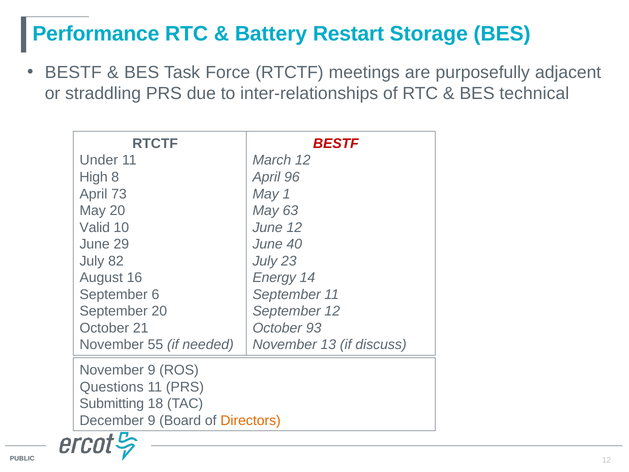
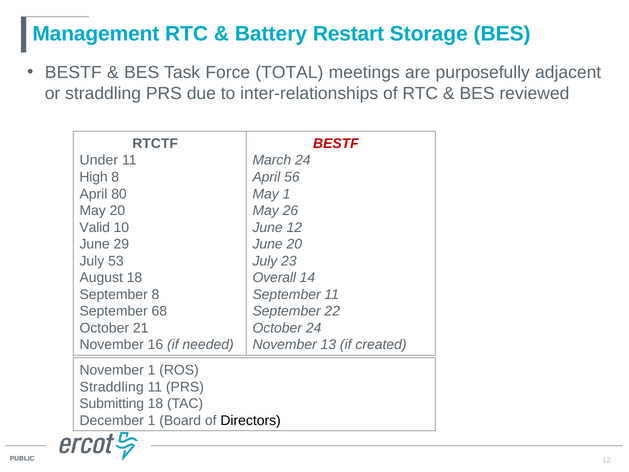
Performance: Performance -> Management (96, 34)
Force RTCTF: RTCTF -> TOTAL (289, 72)
technical: technical -> reviewed (534, 93)
March 12: 12 -> 24 (303, 160)
96: 96 -> 56 (292, 177)
73: 73 -> 80 (119, 194)
63: 63 -> 26 (290, 211)
June 40: 40 -> 20 (294, 244)
82: 82 -> 53 (116, 261)
August 16: 16 -> 18 (135, 278)
Energy: Energy -> Overall (274, 278)
September 6: 6 -> 8 (155, 294)
September 20: 20 -> 68 (159, 311)
September 12: 12 -> 22 (332, 311)
October 93: 93 -> 24 (314, 328)
55: 55 -> 16 (155, 345)
discuss: discuss -> created (381, 345)
November 9: 9 -> 1 (152, 370)
Questions: Questions -> Straddling (112, 387)
December 9: 9 -> 1 (152, 420)
Directors colour: orange -> black (251, 420)
